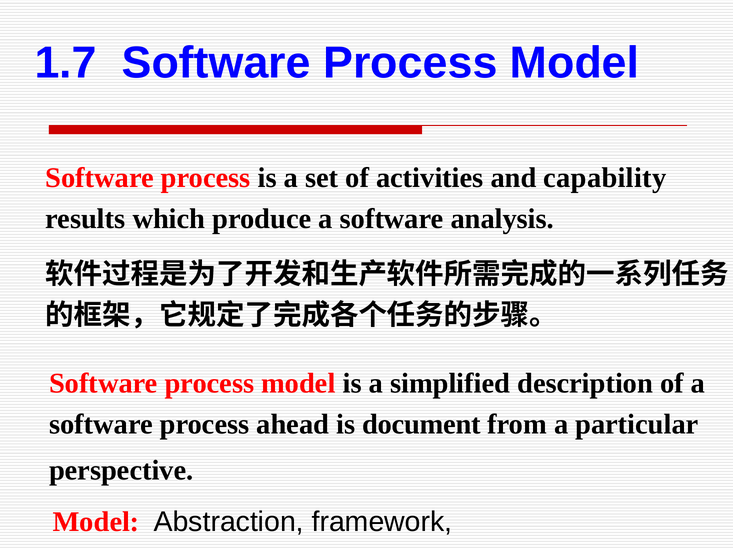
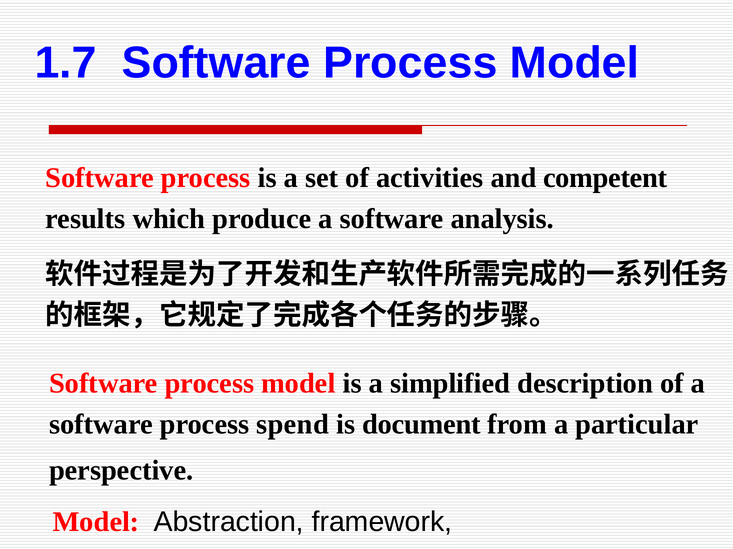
capability: capability -> competent (605, 178)
ahead: ahead -> spend (293, 425)
